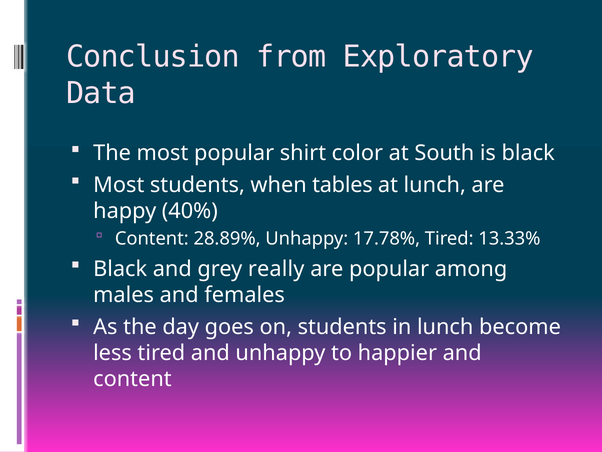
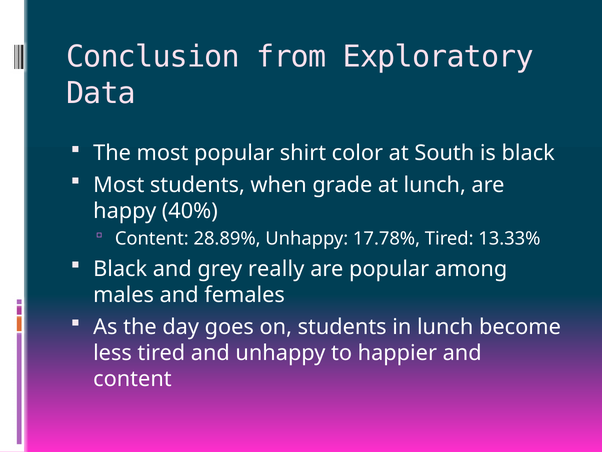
tables: tables -> grade (342, 185)
